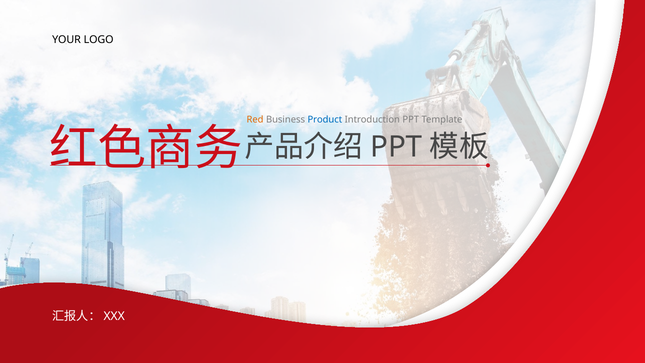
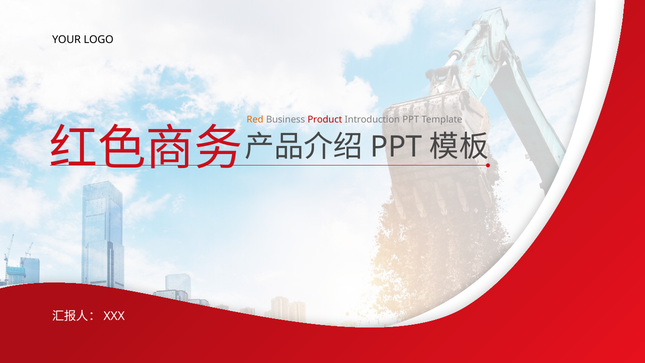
Product colour: blue -> red (325, 119)
